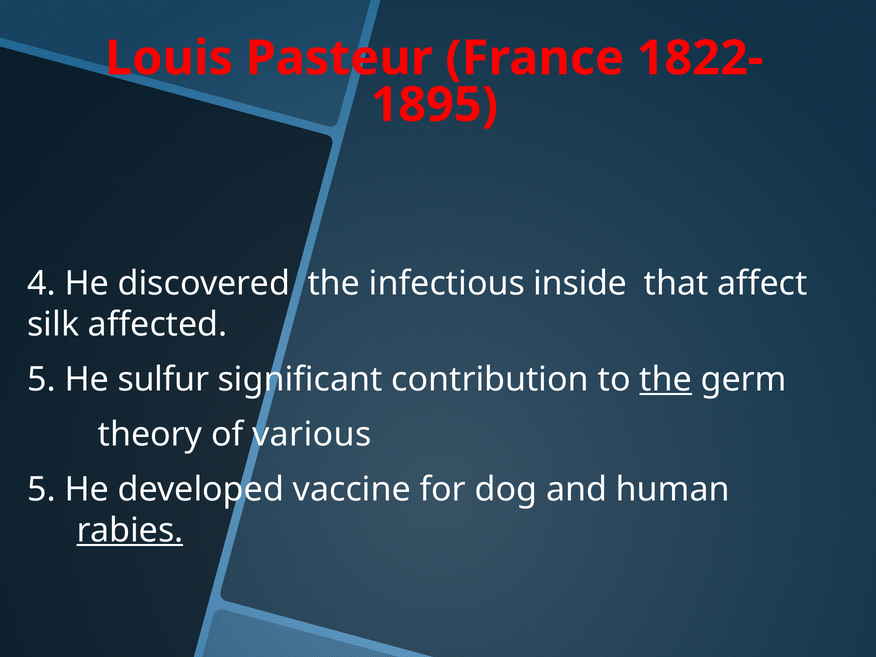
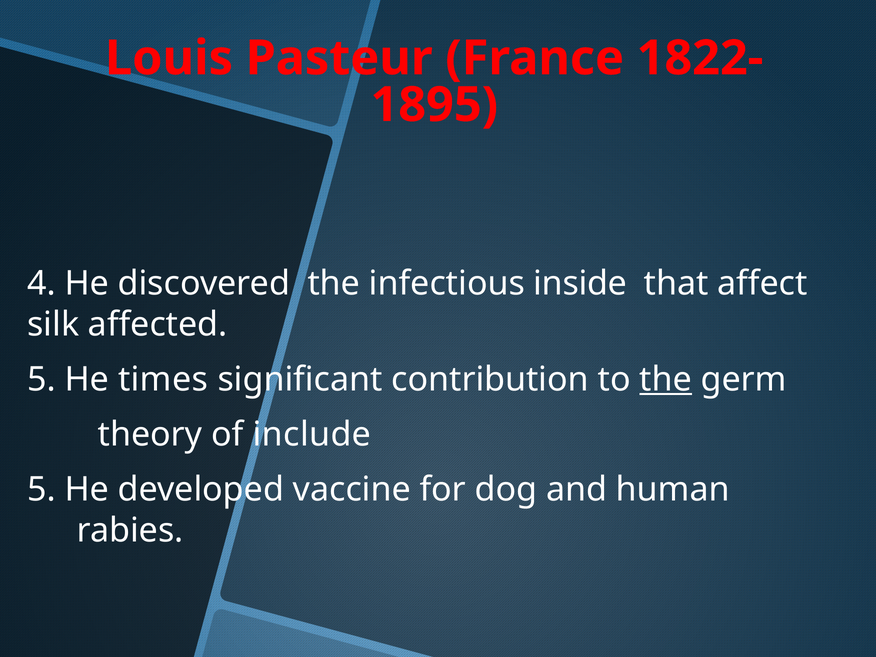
sulfur: sulfur -> times (163, 379)
various: various -> include (312, 434)
rabies underline: present -> none (130, 530)
